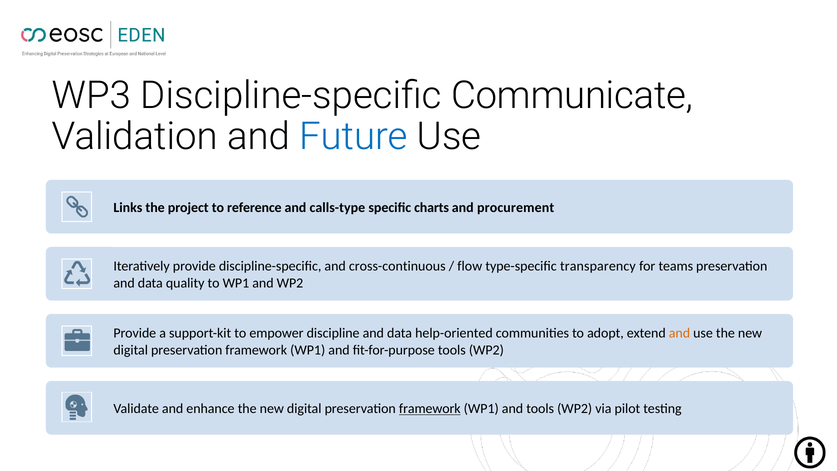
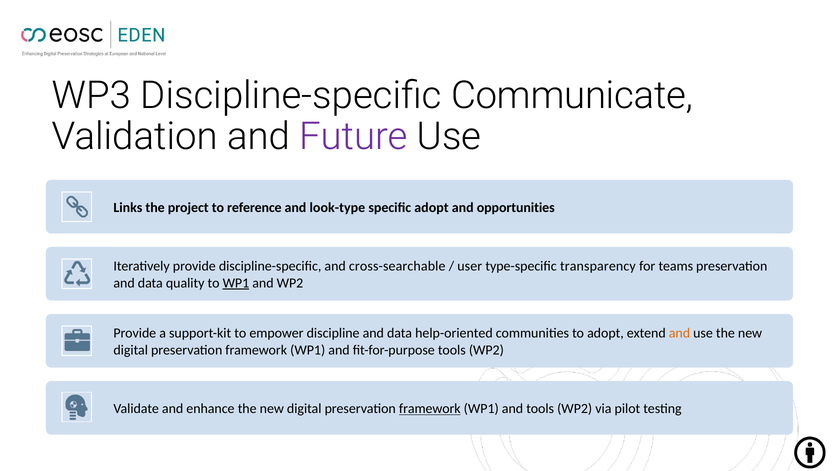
Future colour: blue -> purple (354, 137)
calls-type: calls-type -> look-type (337, 208)
specific charts: charts -> adopt (431, 208)
procurement: procurement -> opportunities (516, 208)
cross-continuous: cross-continuous -> cross-searchable (397, 266)
flow: flow -> user (470, 266)
WP1 underline: none -> present (236, 283)
